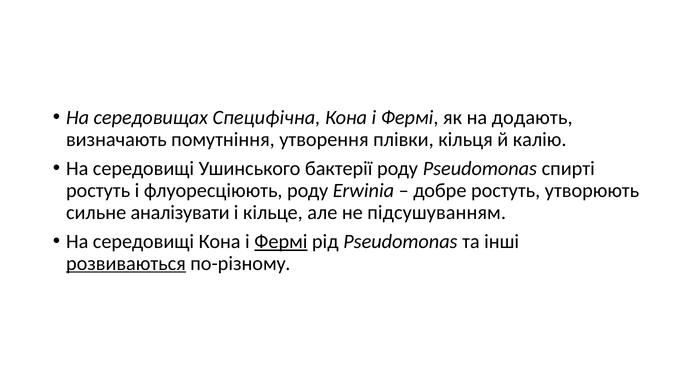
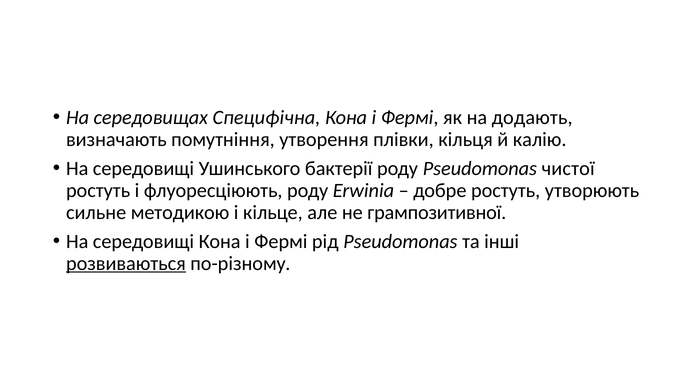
спирті: спирті -> чистої (568, 169)
аналізувати: аналізувати -> методикою (180, 212)
підсушуванням: підсушуванням -> грампозитивної (437, 212)
Фермі underline: present -> none (281, 241)
